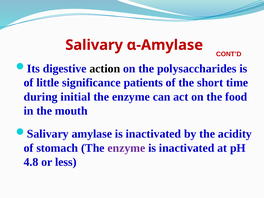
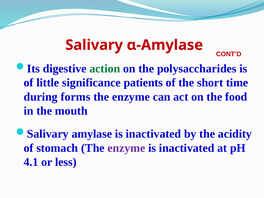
action colour: black -> green (105, 69)
initial: initial -> forms (76, 97)
4.8: 4.8 -> 4.1 (31, 162)
